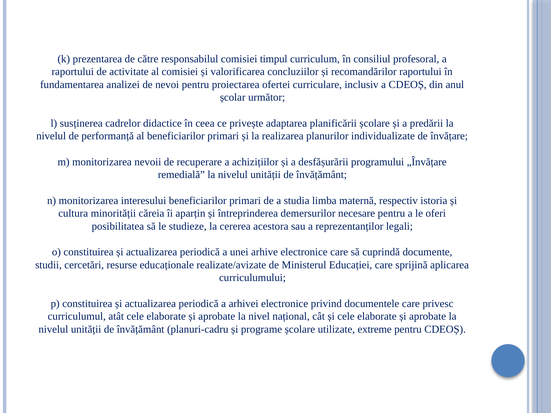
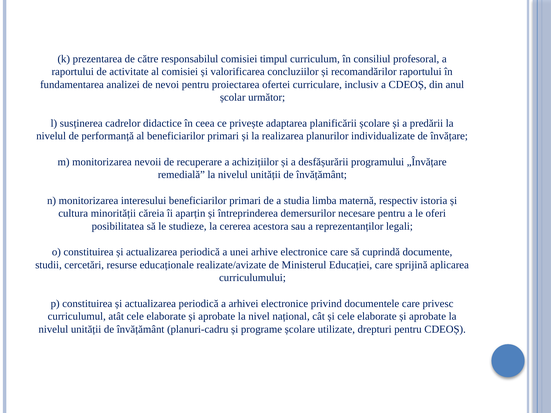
extreme: extreme -> drepturi (375, 329)
